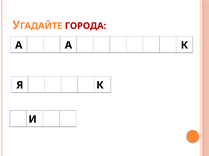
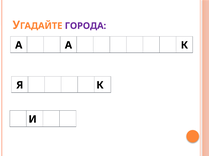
ГОРОДА colour: red -> purple (85, 26)
